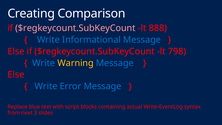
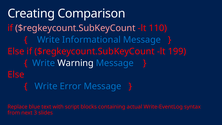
888: 888 -> 110 (158, 28)
798: 798 -> 199 (177, 51)
Warning colour: yellow -> white (76, 63)
